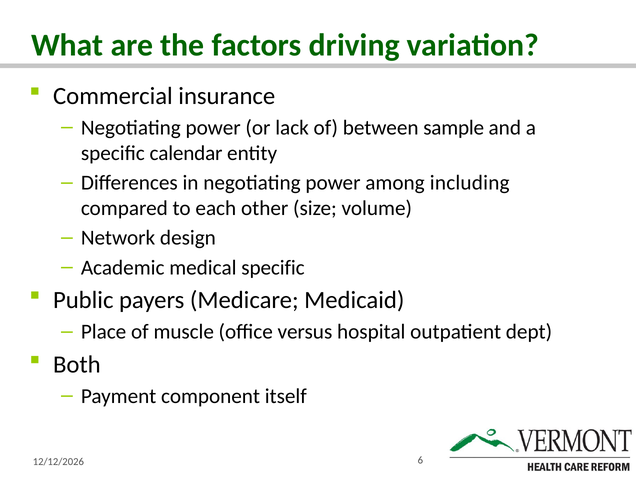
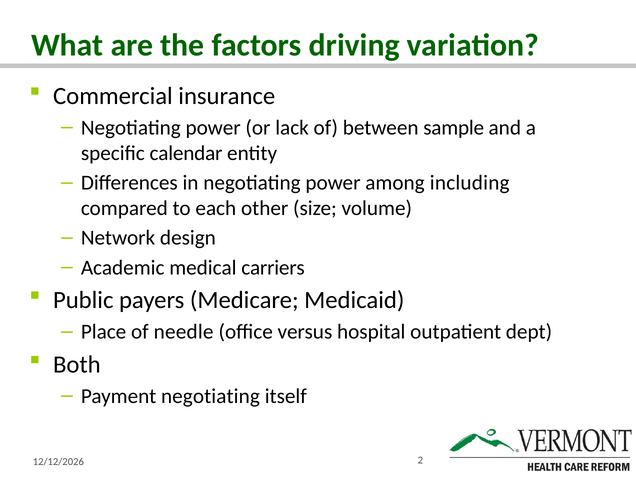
medical specific: specific -> carriers (273, 268)
muscle: muscle -> needle (184, 332)
Payment component: component -> negotiating (210, 396)
6: 6 -> 2 (420, 460)
